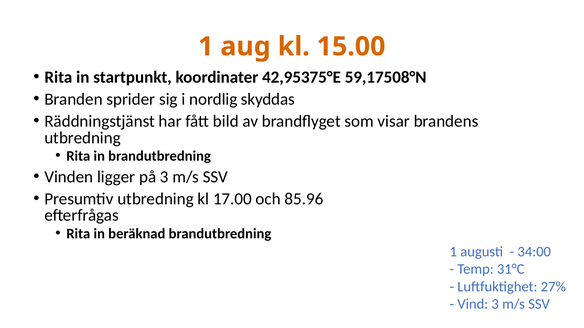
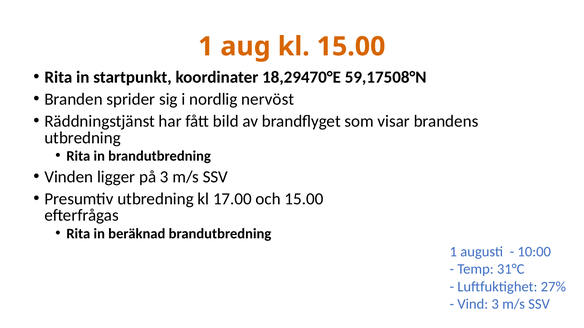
42,95375°E: 42,95375°E -> 18,29470°E (302, 77)
skyddas: skyddas -> nervöst (268, 100)
och 85.96: 85.96 -> 15.00 (304, 199)
34:00: 34:00 -> 10:00 (534, 252)
